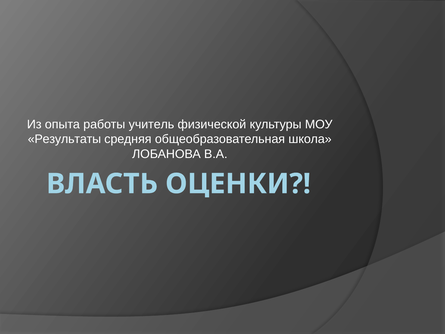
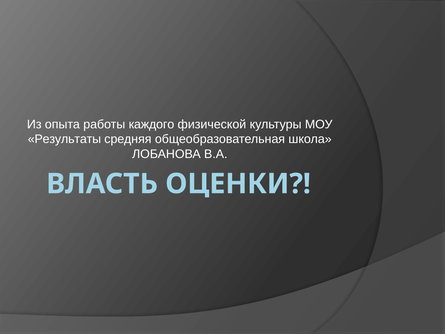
учитель: учитель -> каждого (151, 124)
